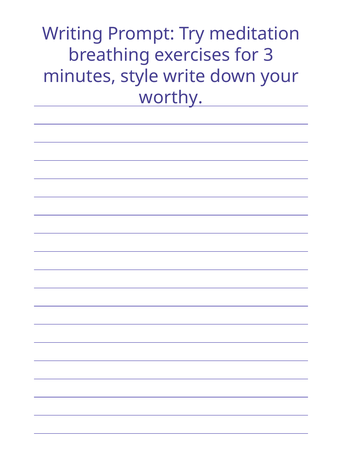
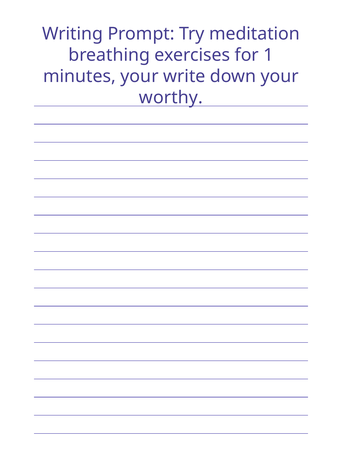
3: 3 -> 1 (268, 55)
minutes style: style -> your (139, 76)
